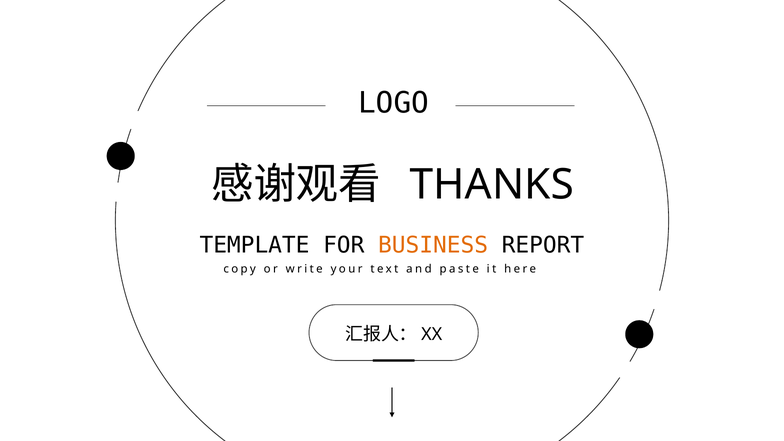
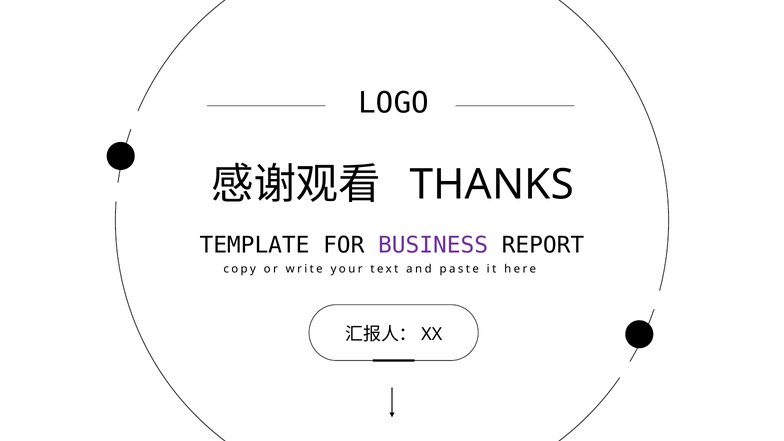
BUSINESS colour: orange -> purple (433, 245)
